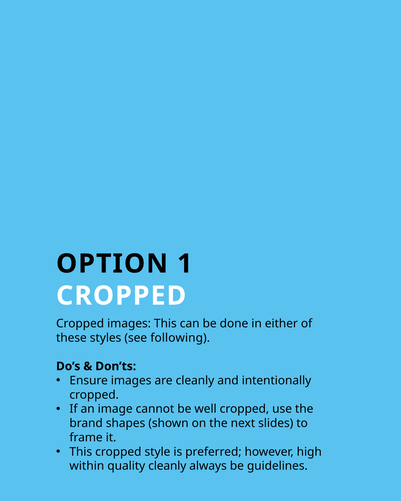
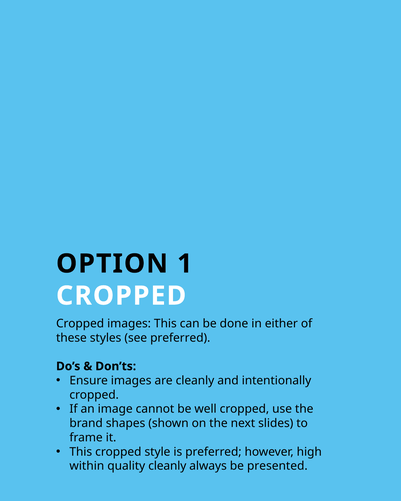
see following: following -> preferred (180, 338)
guidelines: guidelines -> presented (277, 466)
